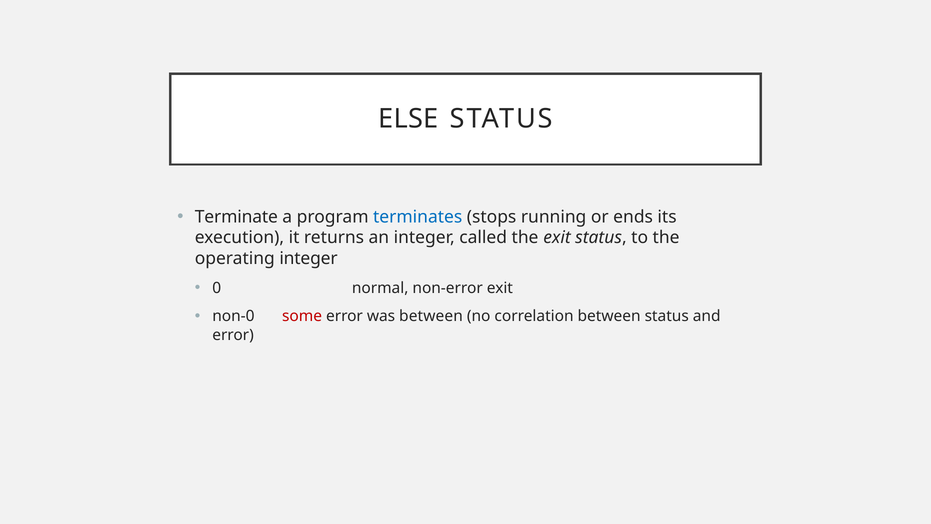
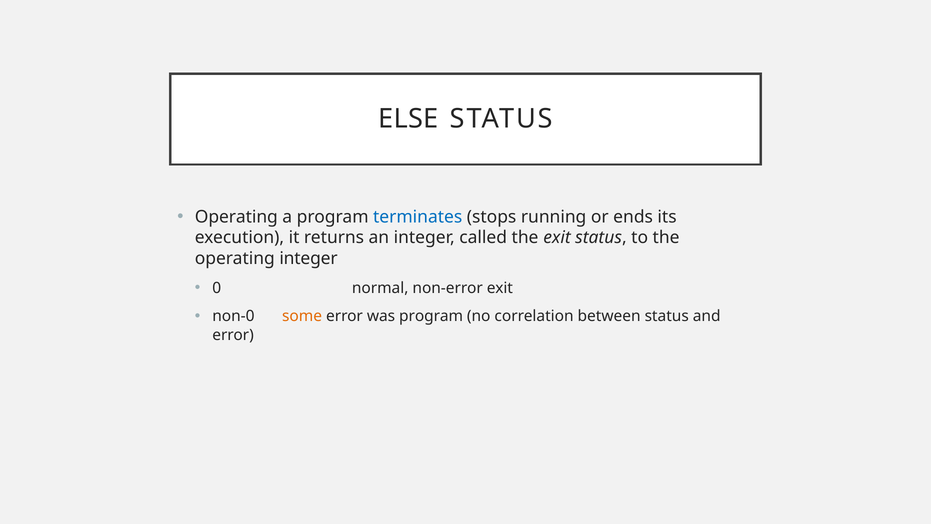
Terminate: Terminate -> Operating (236, 217)
some colour: red -> orange (302, 316)
was between: between -> program (431, 316)
